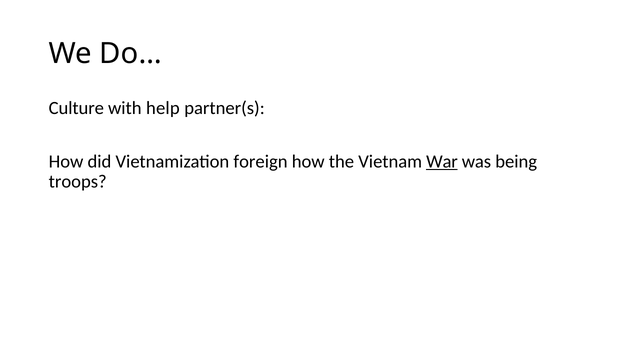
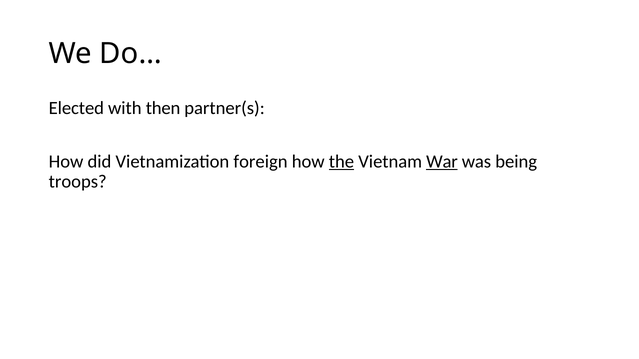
Culture: Culture -> Elected (76, 108)
help: help -> then (163, 108)
the underline: none -> present (341, 162)
